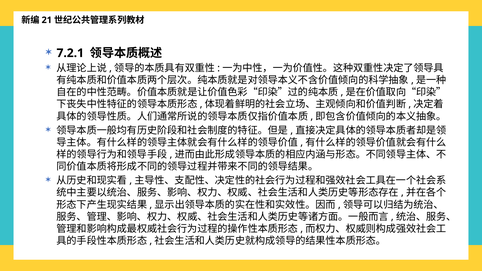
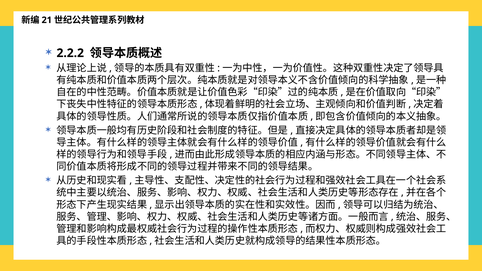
7.2.1: 7.2.1 -> 2.2.2 (70, 53)
